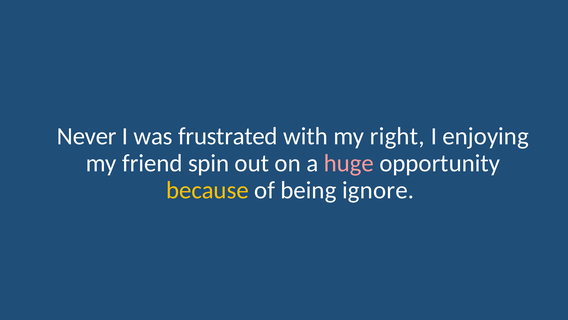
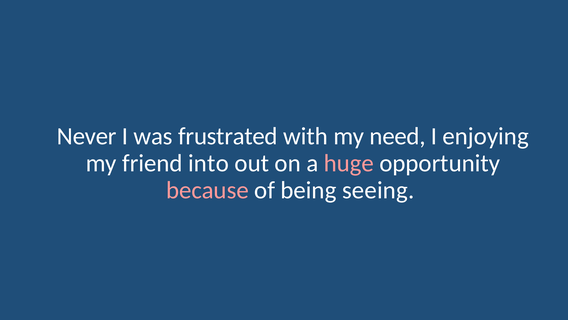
right: right -> need (398, 136)
spin: spin -> into (208, 163)
because colour: yellow -> pink (207, 190)
ignore: ignore -> seeing (378, 190)
